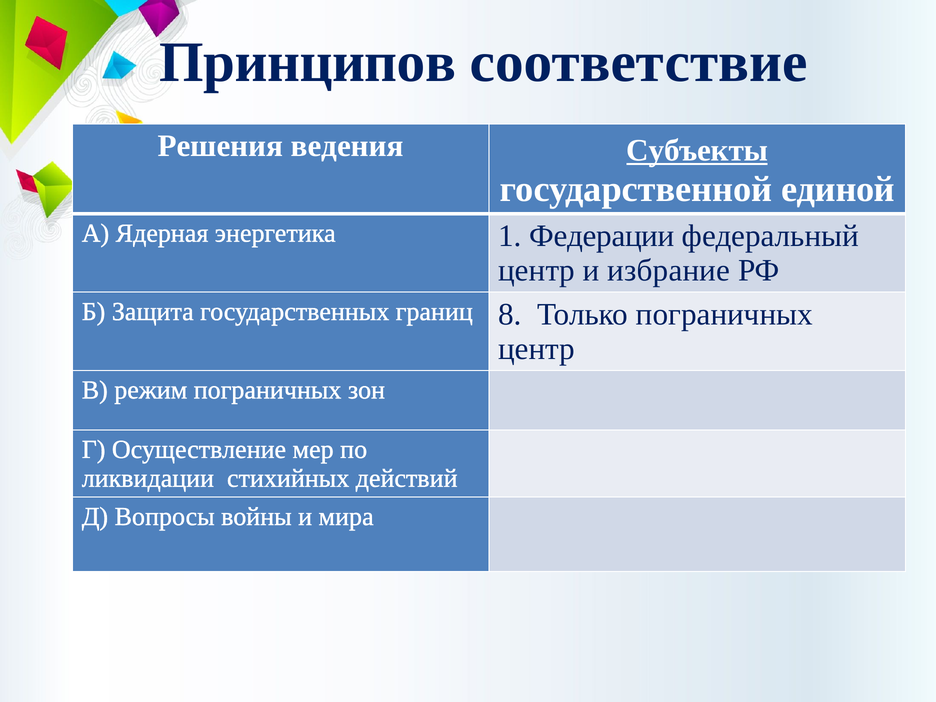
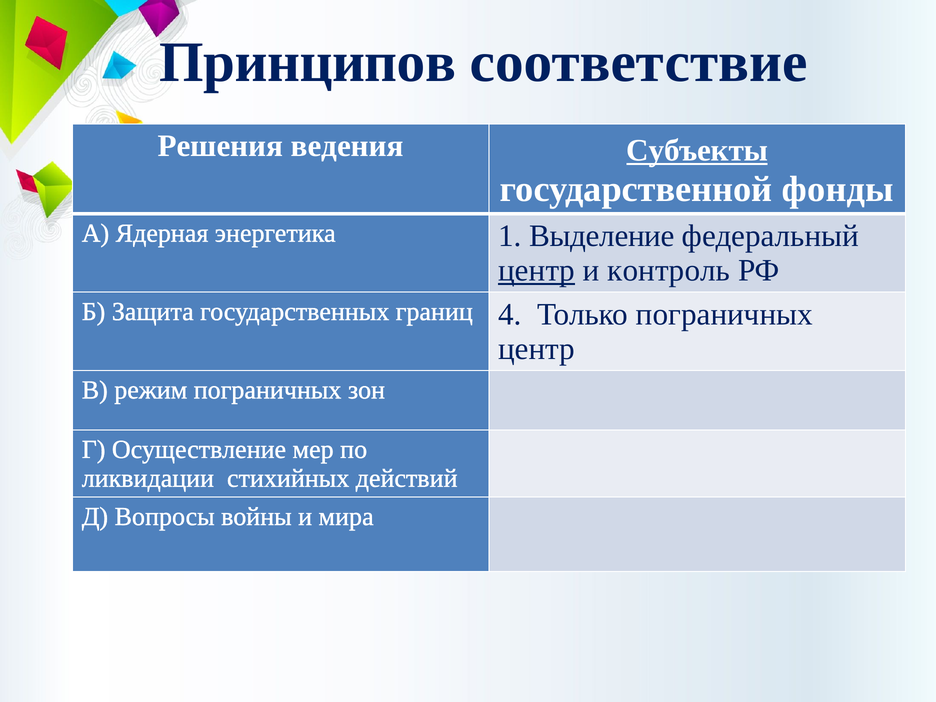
единой: единой -> фонды (838, 189)
Федерации: Федерации -> Выделение (602, 236)
центр underline: none -> present (537, 270)
избрание: избрание -> контроль (669, 270)
8: 8 -> 4 (510, 314)
